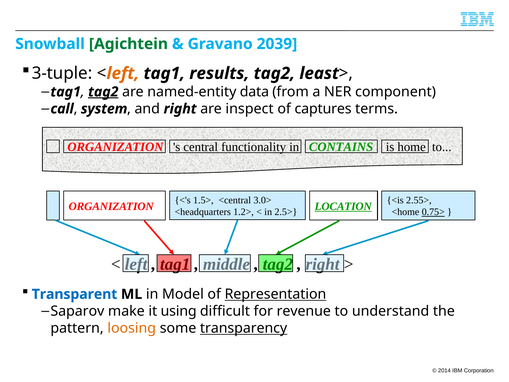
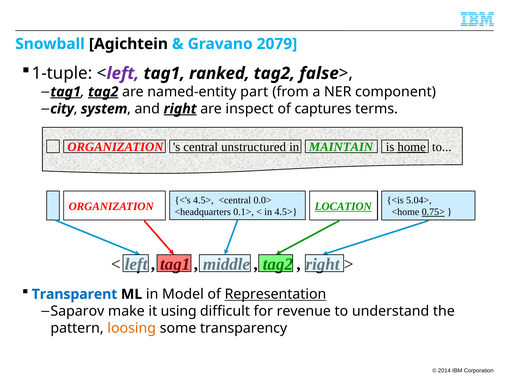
Agichtein colour: green -> black (128, 44)
2039: 2039 -> 2079 (277, 44)
3-tuple: 3-tuple -> 1-tuple (62, 73)
left colour: orange -> purple (123, 73)
results: results -> ranked (219, 73)
least: least -> false (319, 73)
tag1 underline: none -> present (66, 92)
data: data -> part (254, 92)
call: call -> city (62, 109)
right underline: none -> present (180, 109)
functionality: functionality -> unstructured (254, 147)
CONTAINS: CONTAINS -> MAINTAIN (341, 147)
home underline: none -> present (412, 147)
<'s 1.5>: 1.5> -> 4.5> (203, 200)
3.0>: 3.0> -> 0.0> (263, 200)
2.55>: 2.55> -> 5.04> (419, 200)
1.2>: 1.2> -> 0.1> (244, 212)
in 2.5>: 2.5> -> 4.5> (286, 212)
transparency underline: present -> none (244, 328)
